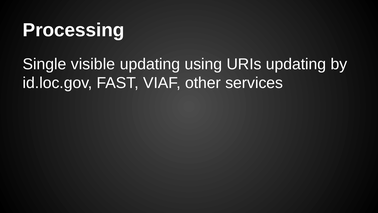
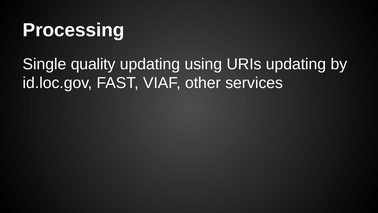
visible: visible -> quality (93, 64)
